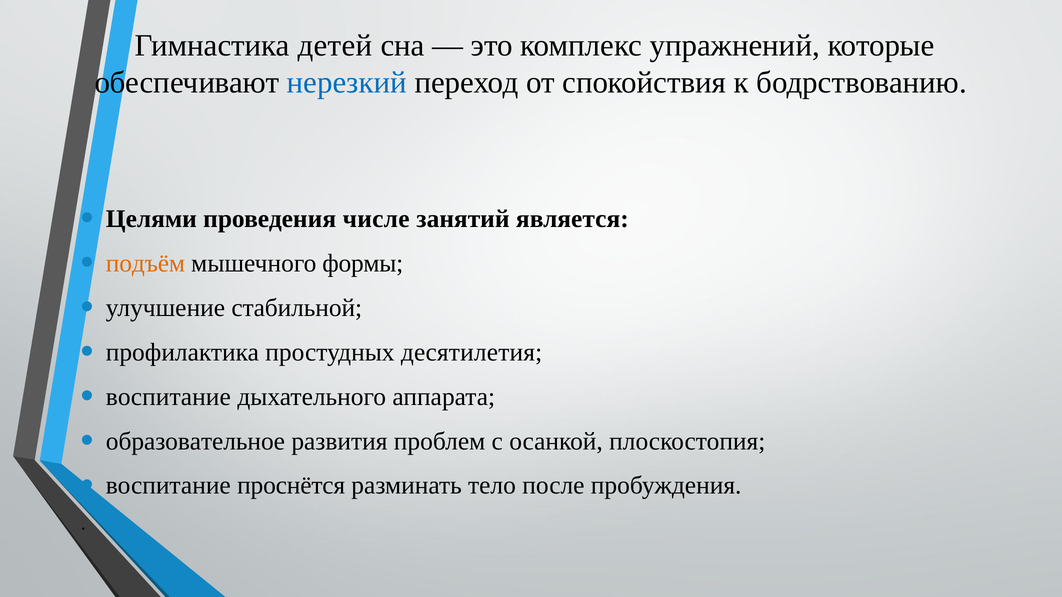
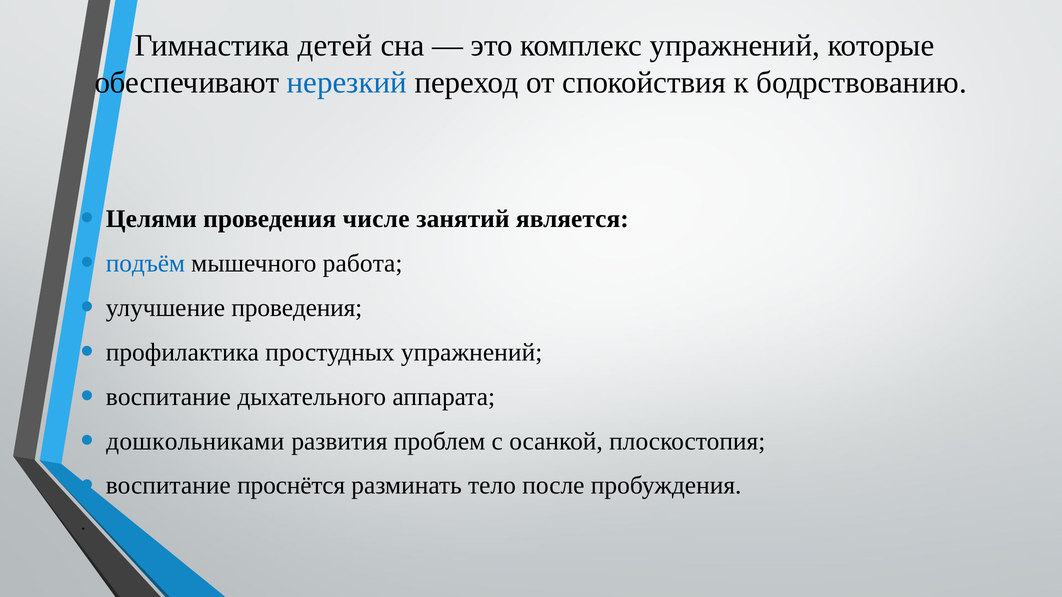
подъём colour: orange -> blue (145, 264)
формы: формы -> работа (363, 264)
улучшение стабильной: стабильной -> проведения (297, 308)
простудных десятилетия: десятилетия -> упражнений (472, 353)
образовательное: образовательное -> дошкольниками (195, 441)
